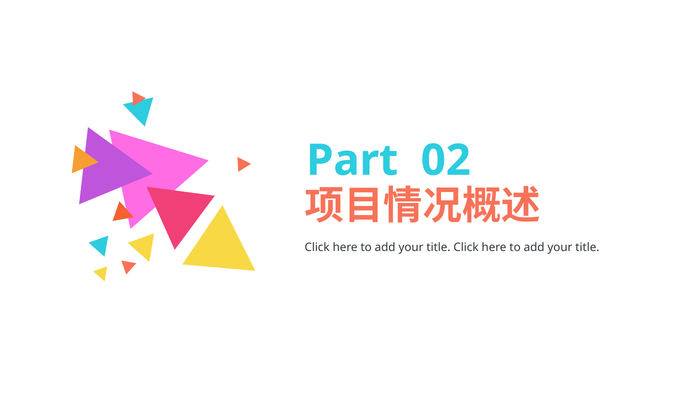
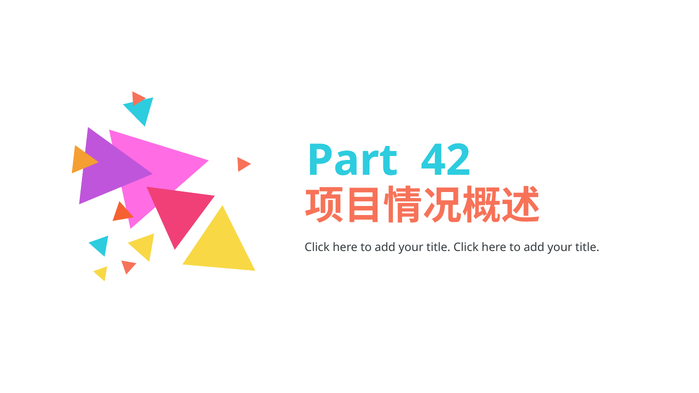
02: 02 -> 42 (446, 161)
